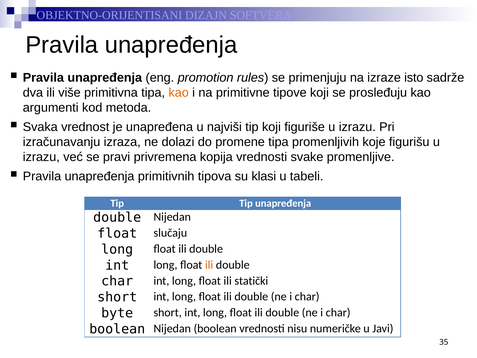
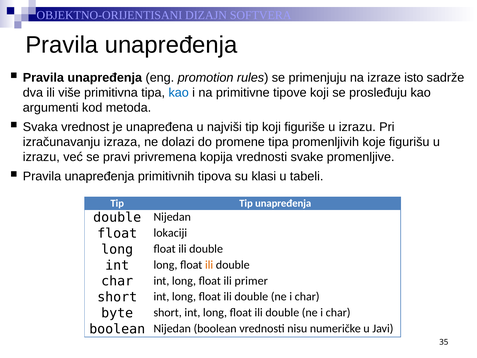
kao colour: orange -> blue (179, 93)
slučaju: slučaju -> lokaciji (170, 233)
statički: statički -> primer (251, 281)
